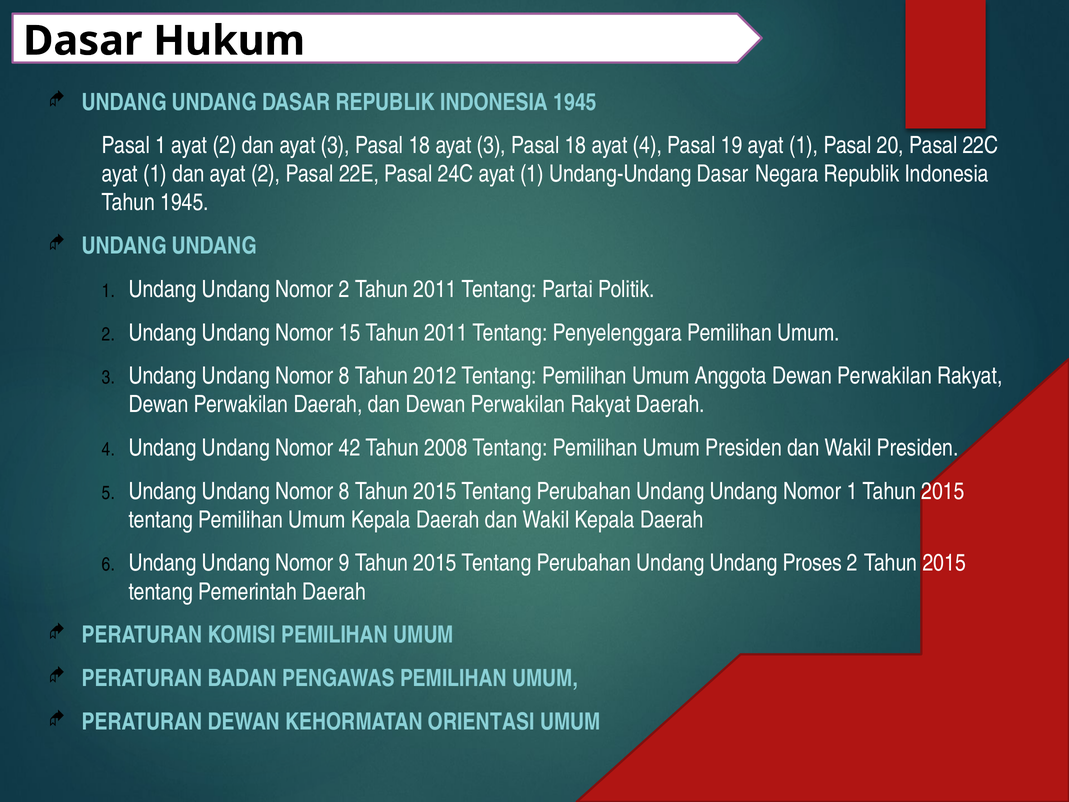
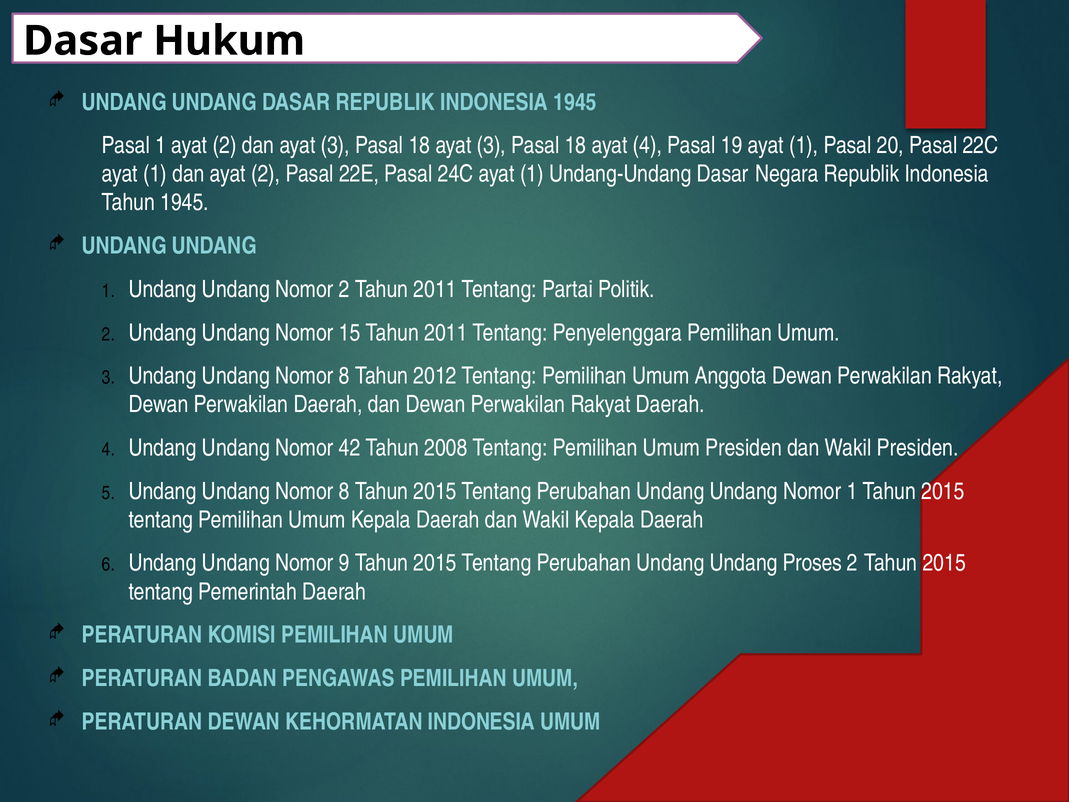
KEHORMATAN ORIENTASI: ORIENTASI -> INDONESIA (481, 722)
